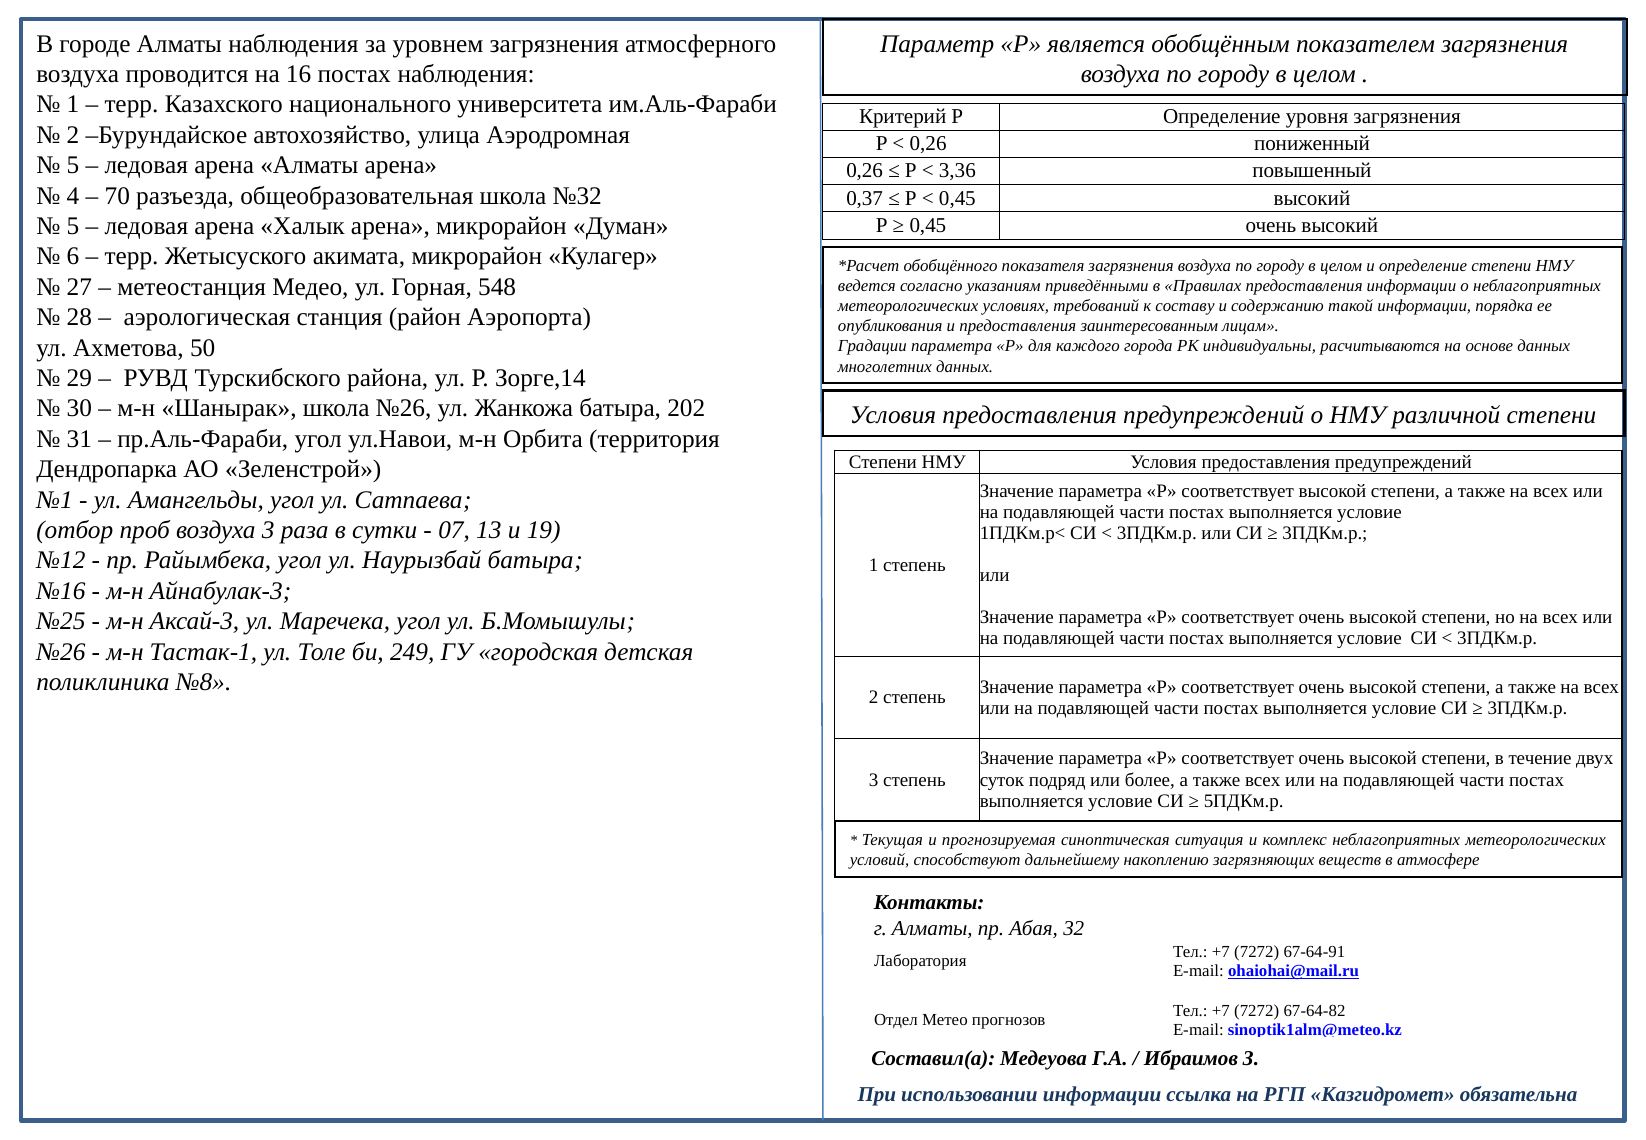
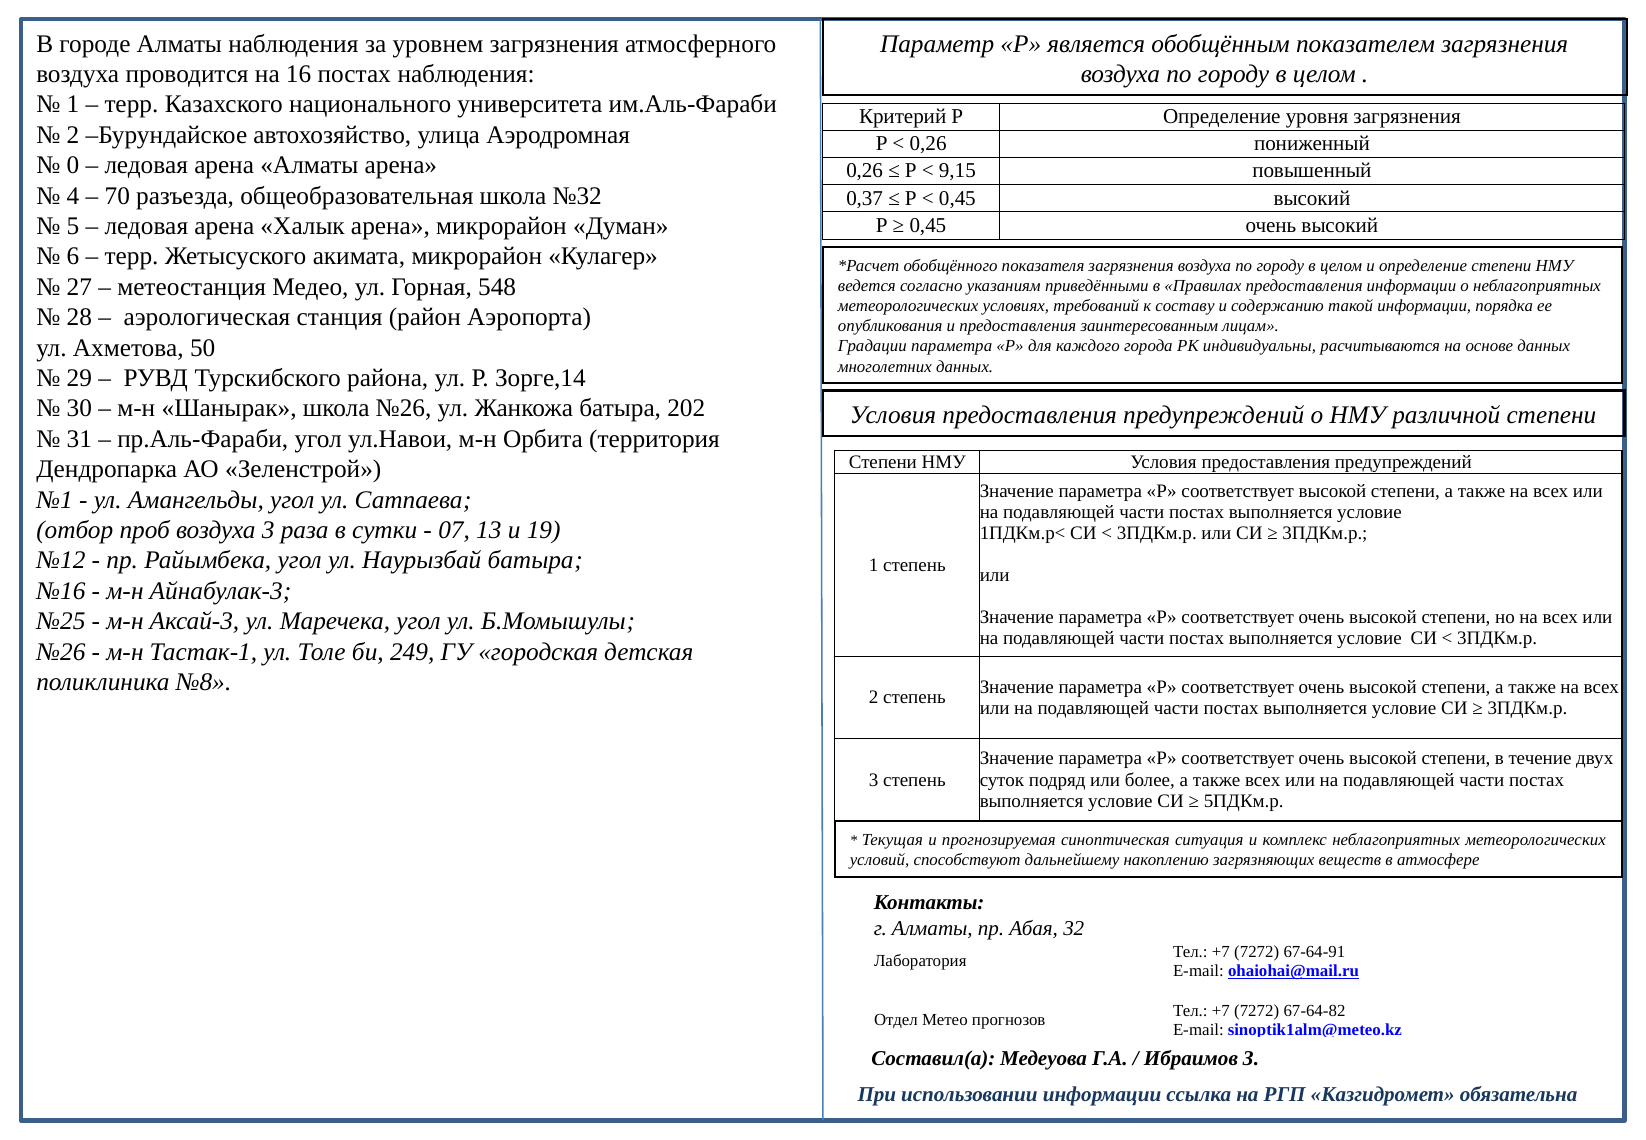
5: 5 -> 0 (73, 165)
3,36: 3,36 -> 9,15 (957, 171)
